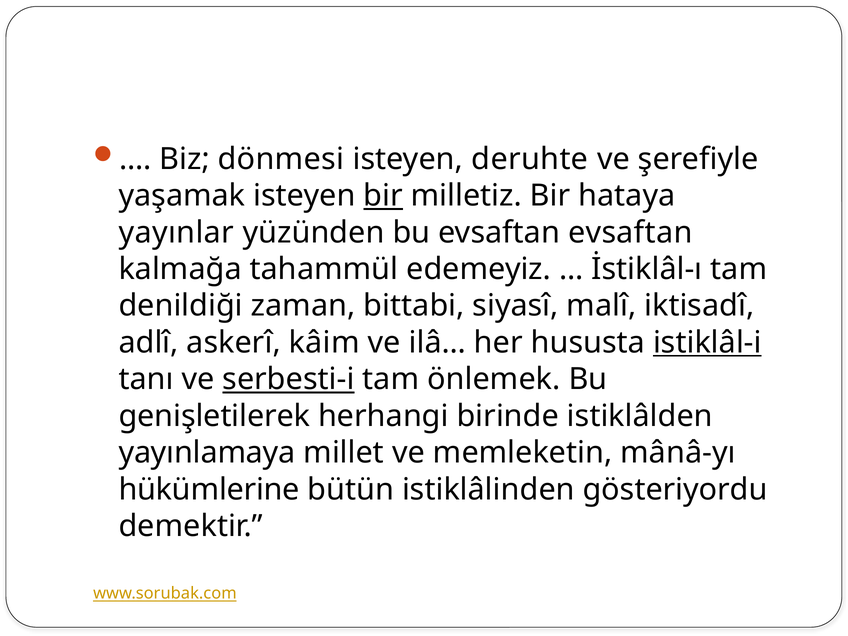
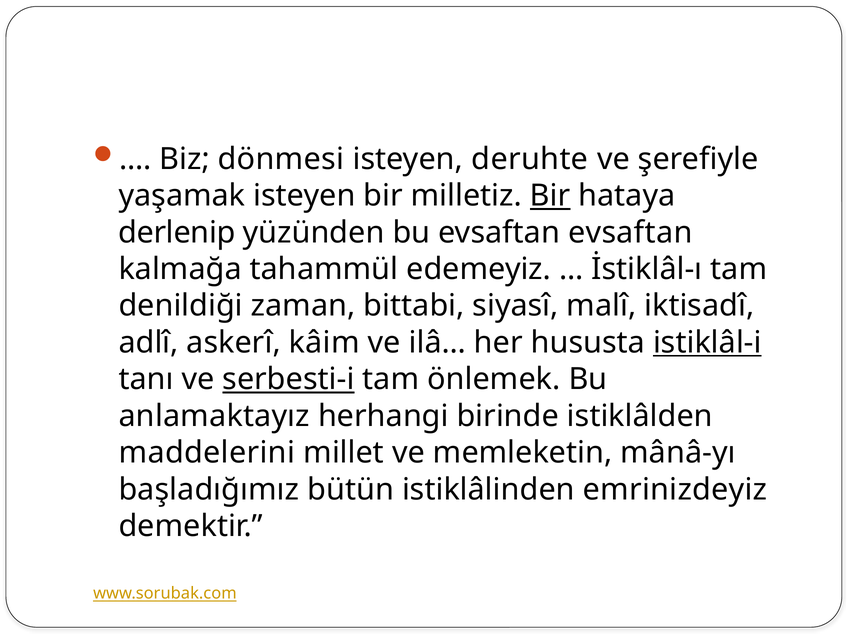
bir underline: present -> none (383, 196)
Bir underline: none -> present (550, 196)
yayınlar: yayınlar -> derlenip (177, 232)
genişletilerek: genişletilerek -> anlamaktayız (214, 416)
yayınlamaya: yayınlamaya -> maddelerini (207, 453)
hükümlerine: hükümlerine -> başladığımız (209, 489)
gösteriyordu: gösteriyordu -> emrinizdeyiz (675, 489)
